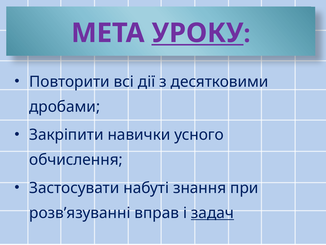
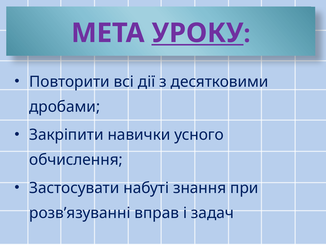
задач underline: present -> none (212, 213)
